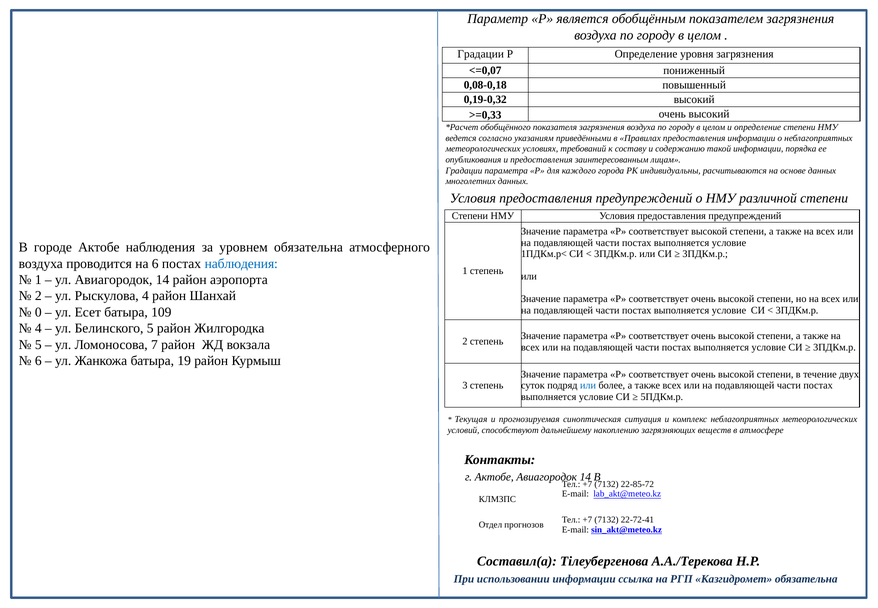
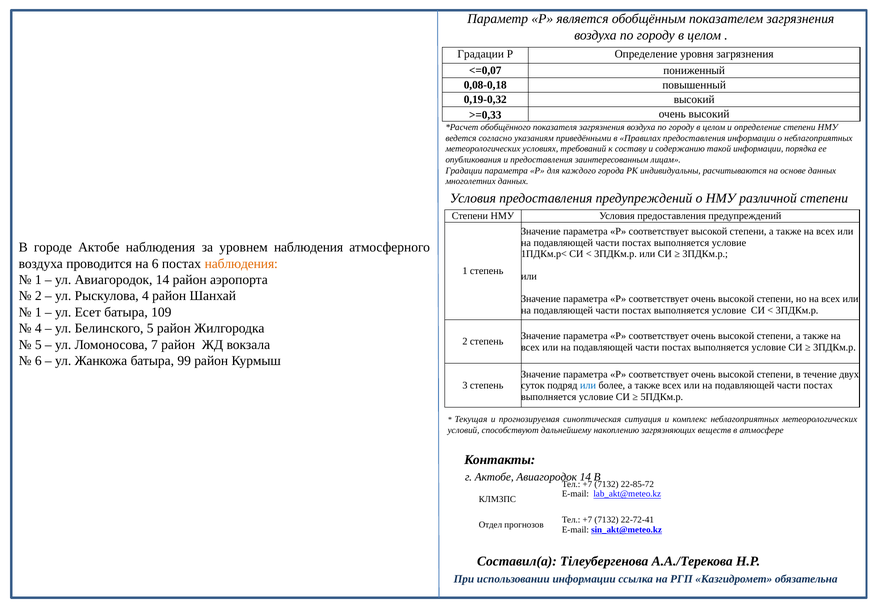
уровнем обязательна: обязательна -> наблюдения (309, 247)
наблюдения colour: blue -> orange (241, 264)
0: 0 -> 1 (38, 312)
19: 19 -> 99 (184, 361)
